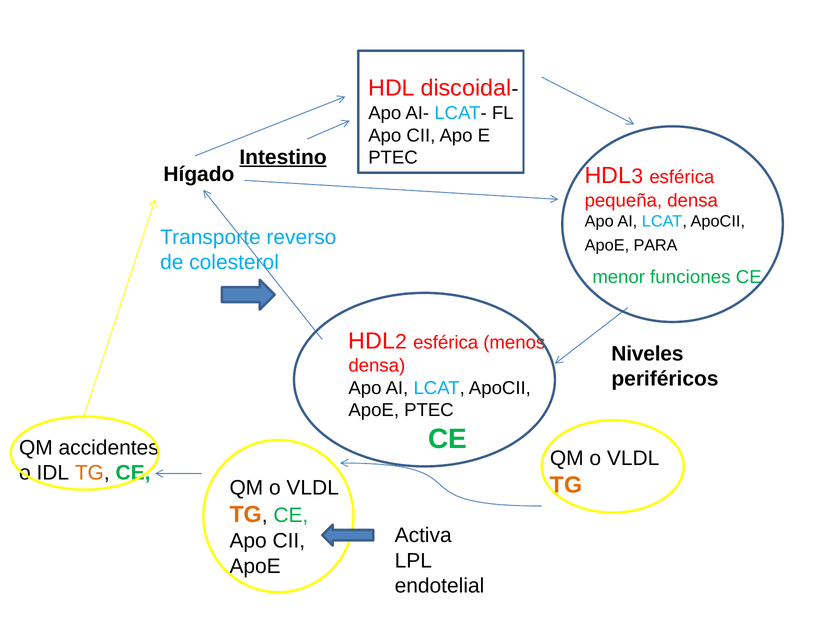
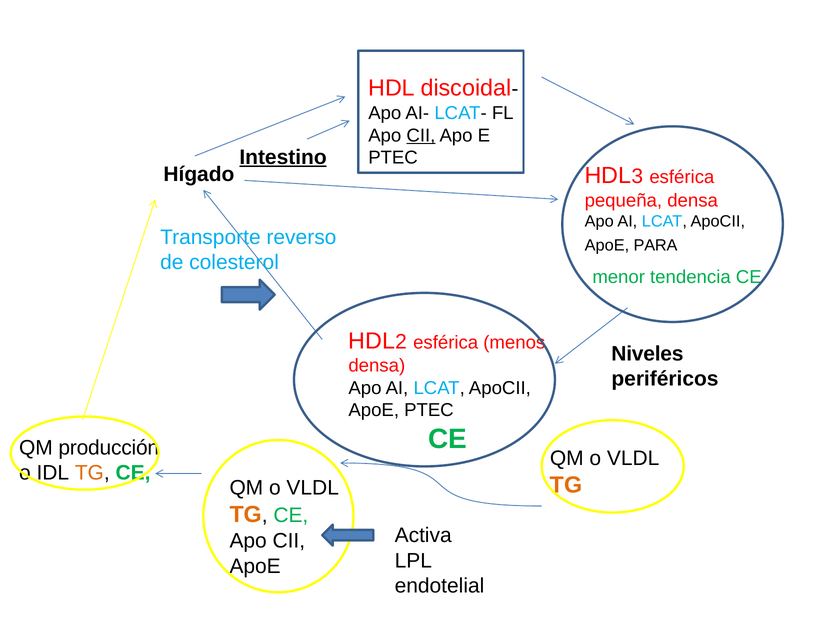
CII underline: none -> present (421, 135)
funciones: funciones -> tendencia (690, 277)
accidentes: accidentes -> producción (109, 448)
